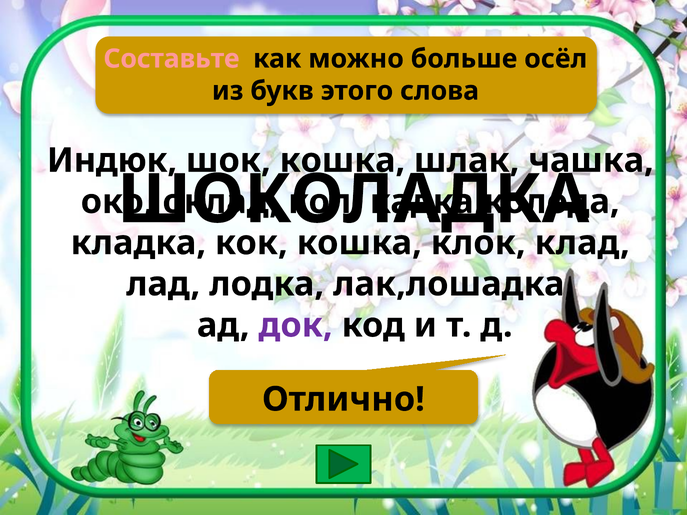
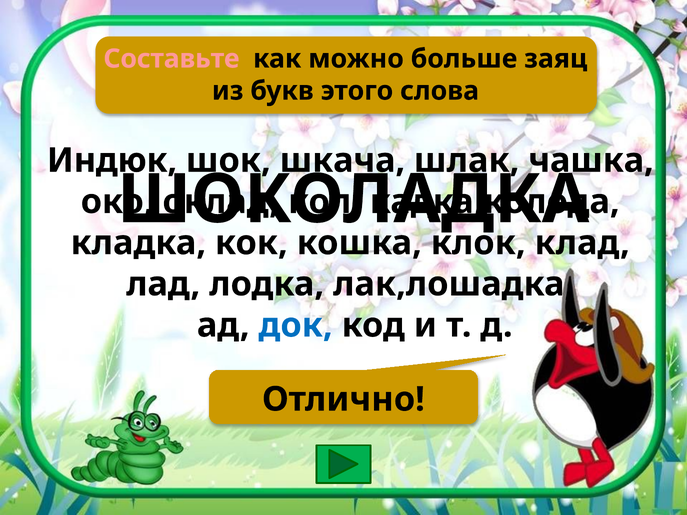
осёл: осёл -> заяц (556, 59)
шок кошка: кошка -> шкача (342, 161)
док colour: purple -> blue (296, 325)
